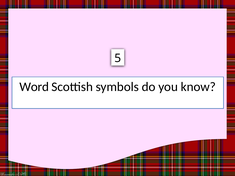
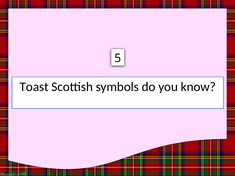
Word: Word -> Toast (34, 87)
